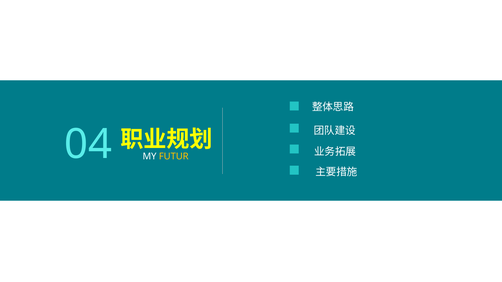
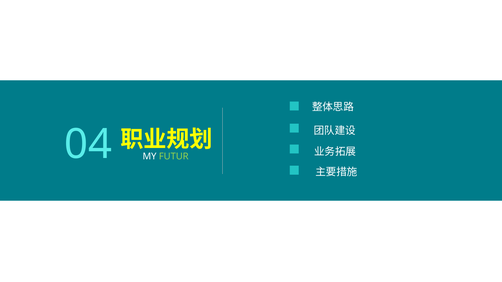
FUTUR colour: yellow -> light green (174, 157)
